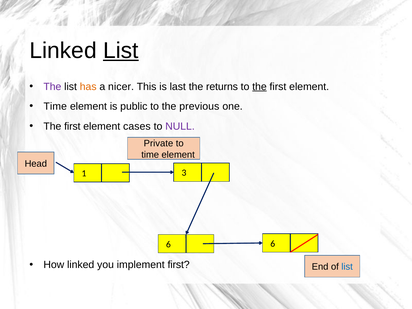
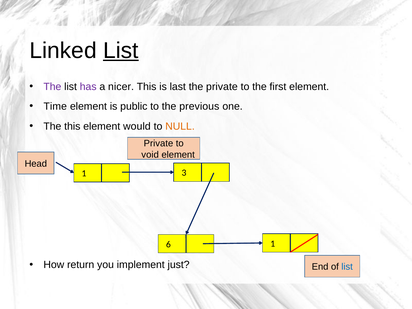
has colour: orange -> purple (88, 87)
the returns: returns -> private (222, 87)
the underline: present -> none (259, 87)
first: first -> this (72, 126)
cases: cases -> would (137, 126)
NULL colour: purple -> orange (180, 126)
time: time -> void (150, 155)
6 6: 6 -> 1 (273, 244)
How linked: linked -> return (81, 265)
implement first: first -> just (179, 265)
